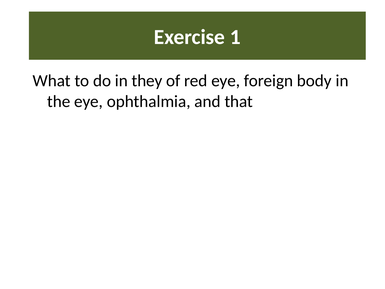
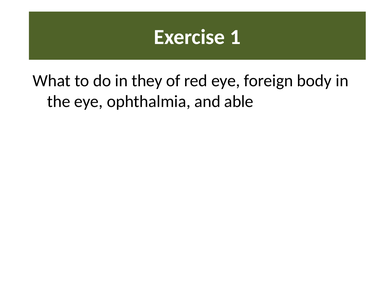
that: that -> able (239, 101)
